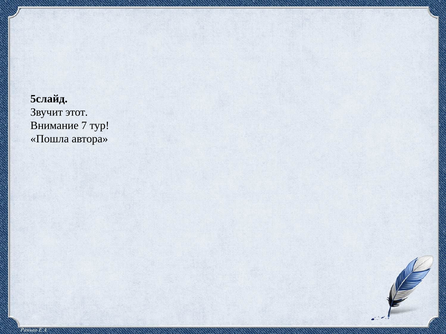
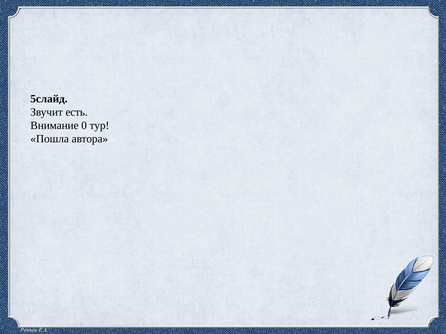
этот: этот -> есть (77, 112)
7: 7 -> 0 (84, 126)
